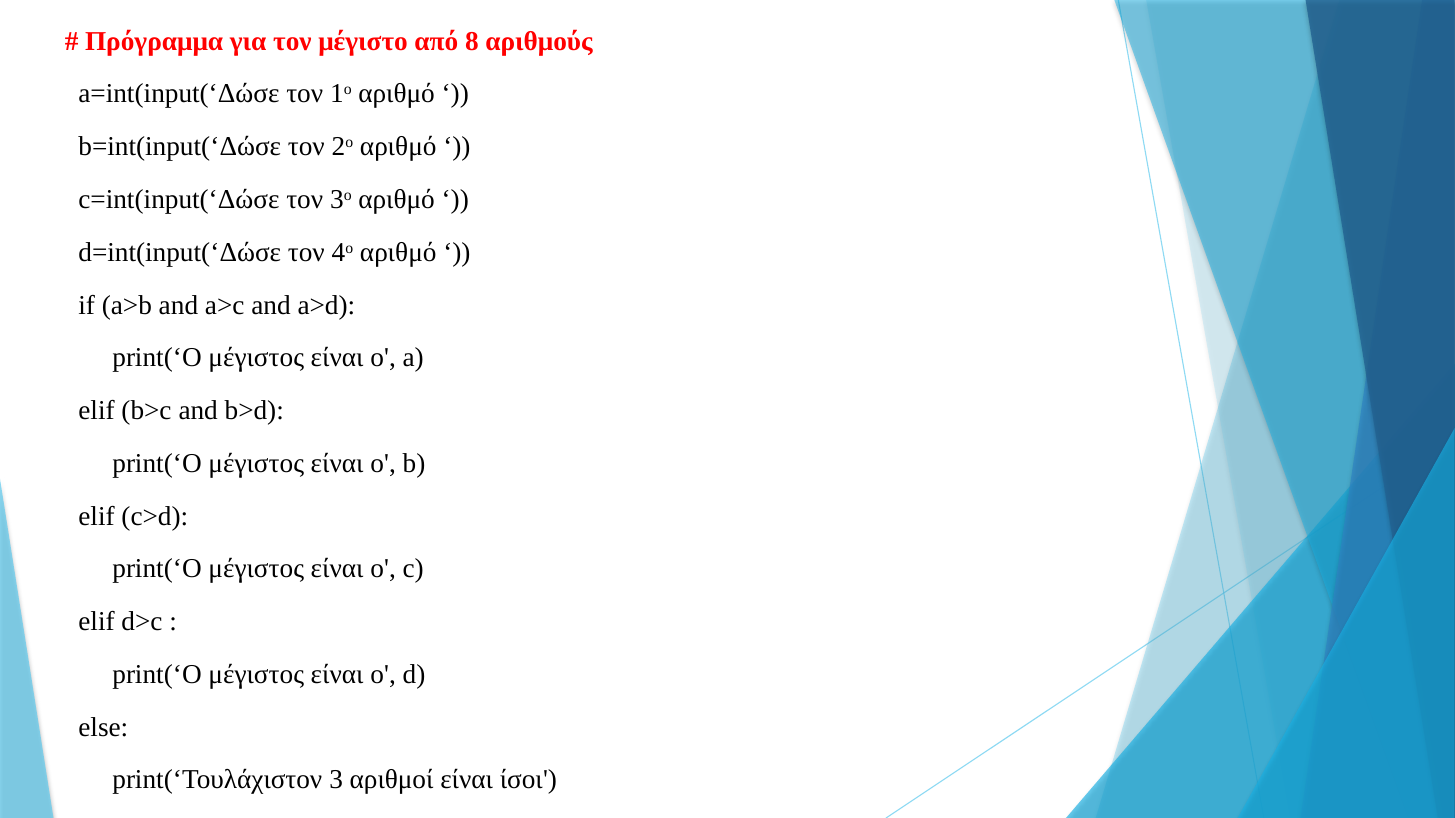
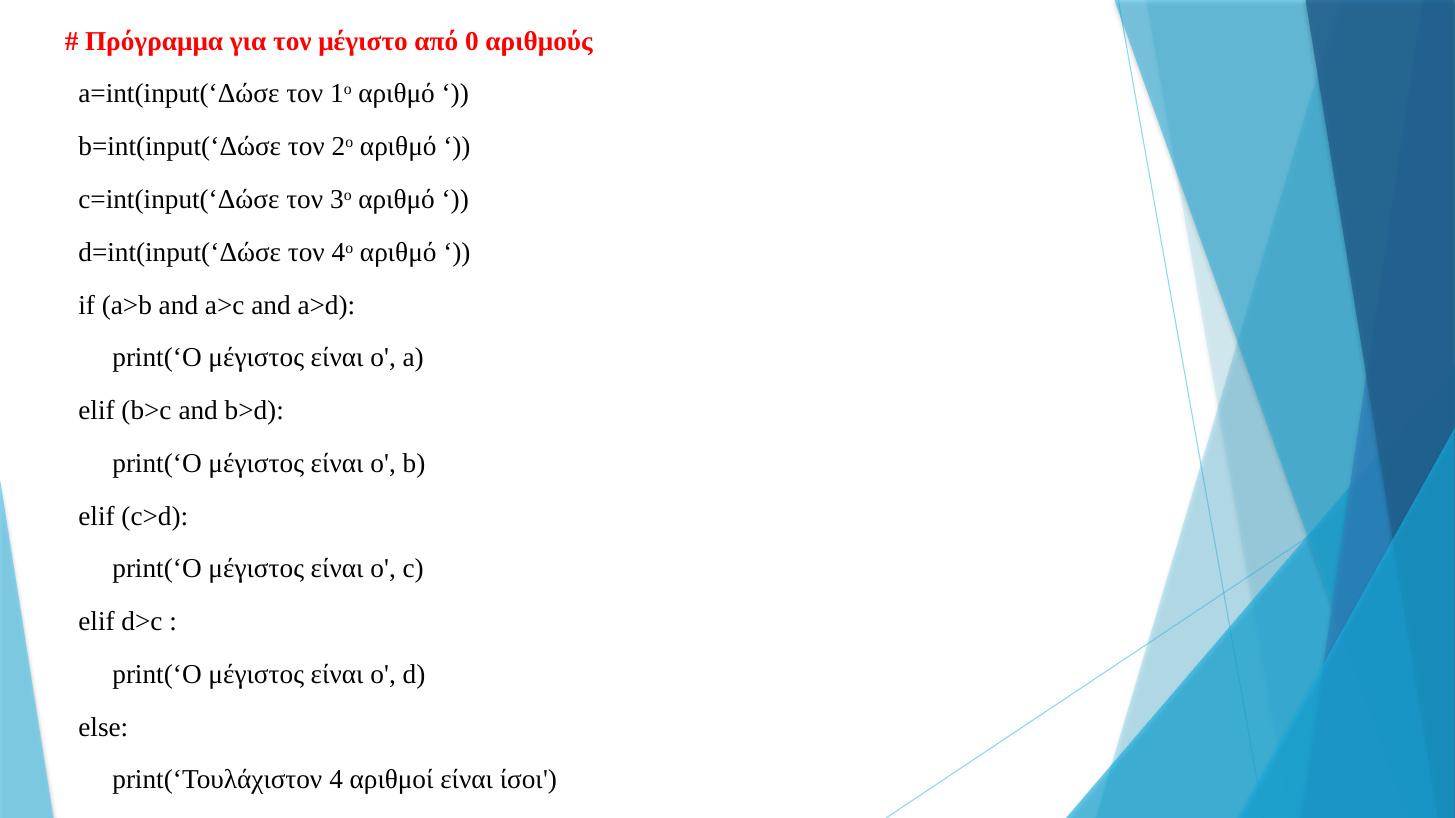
8: 8 -> 0 (472, 41)
3: 3 -> 4 (336, 780)
